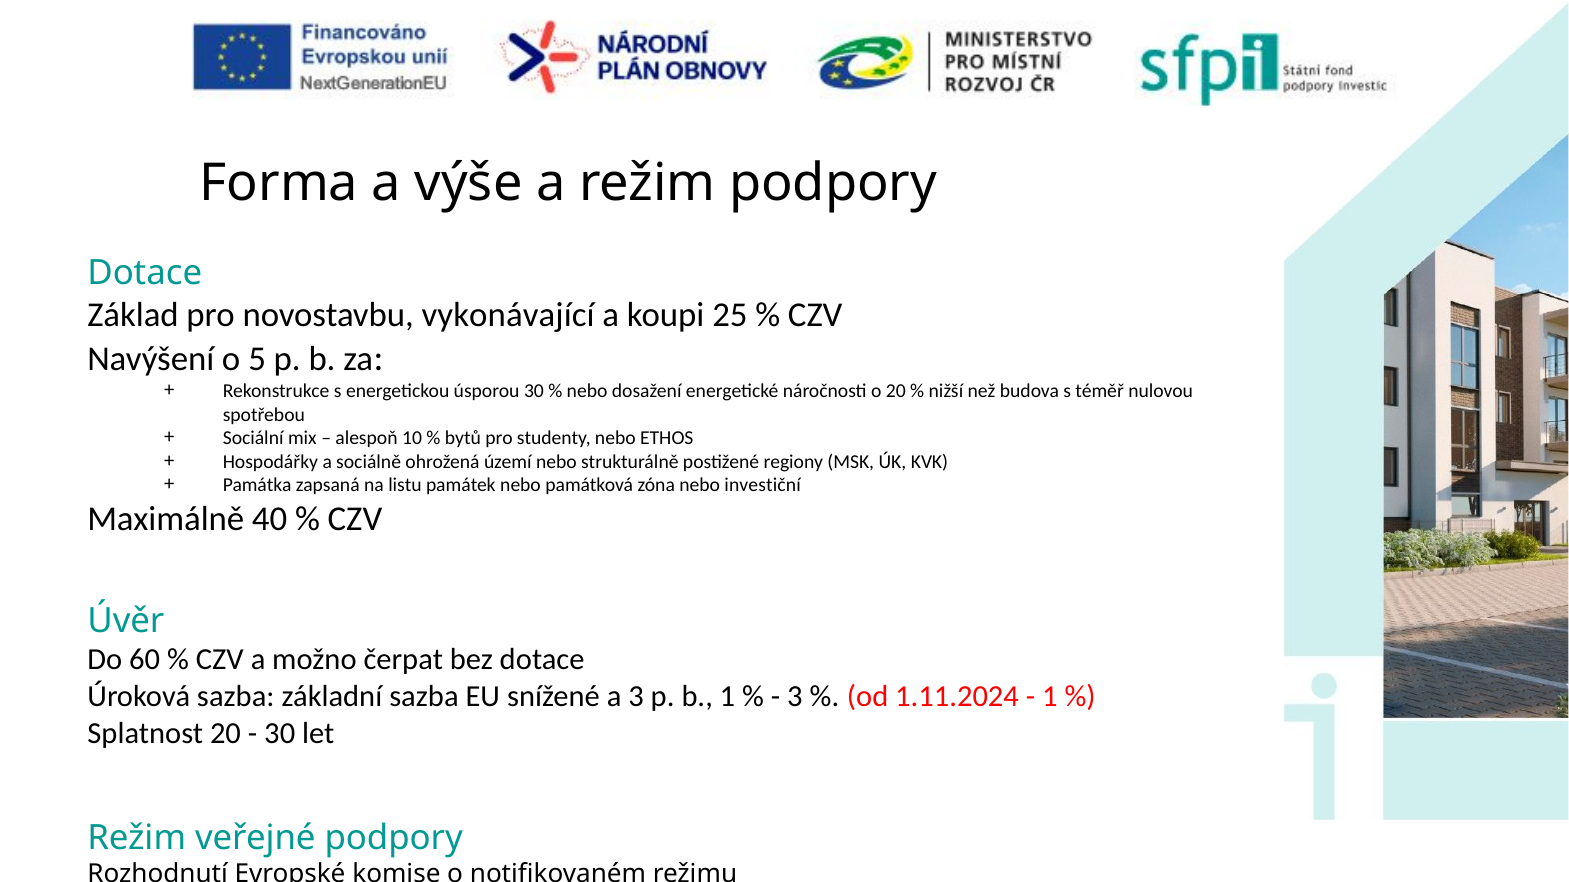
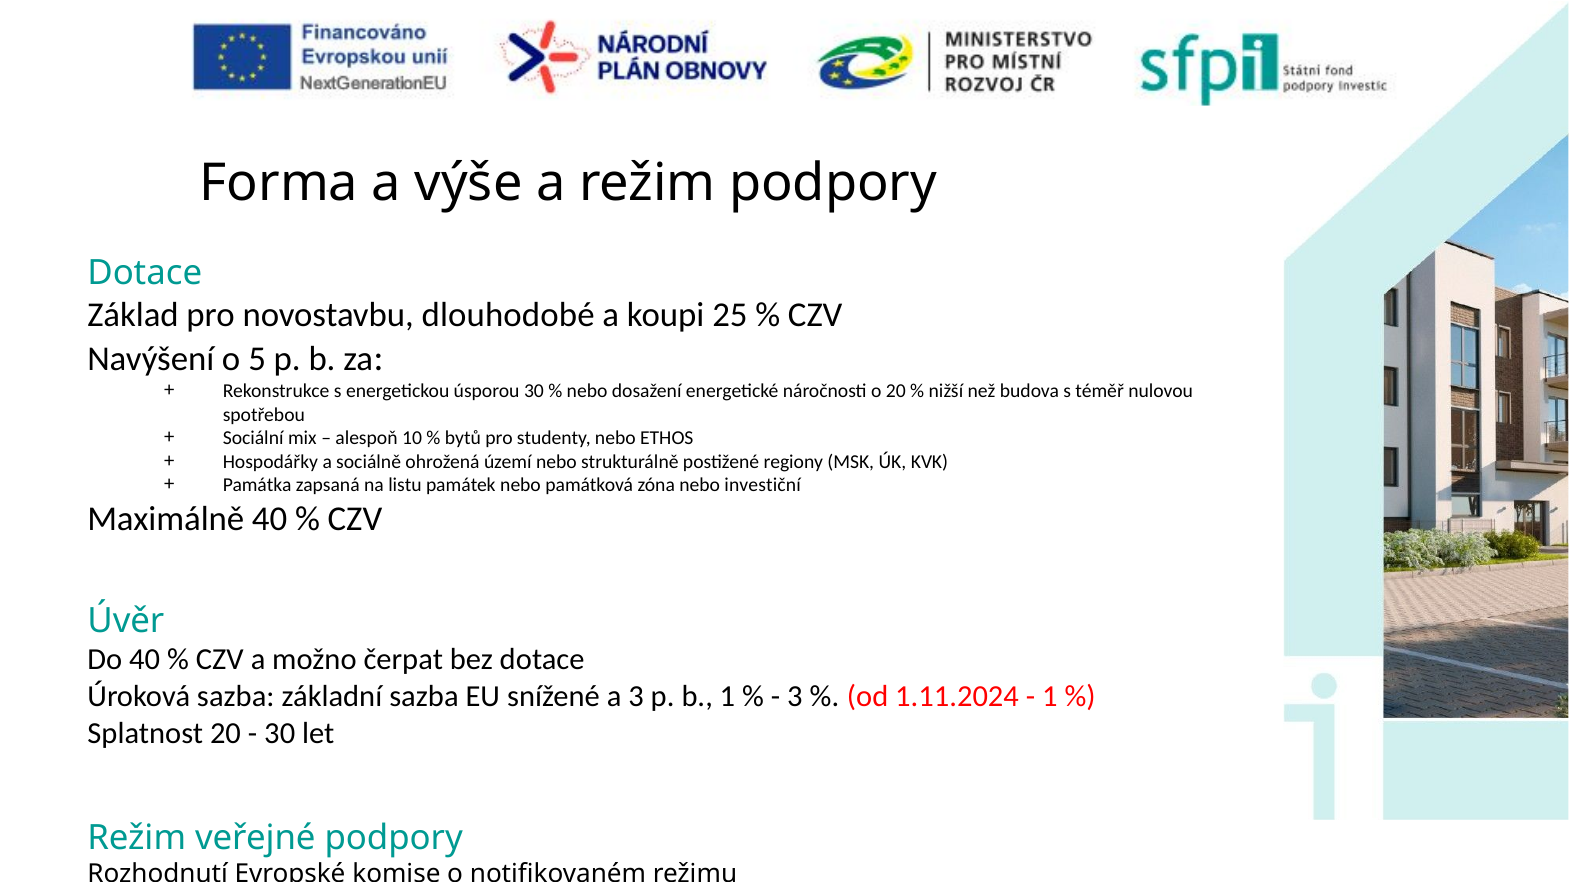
vykonávající: vykonávající -> dlouhodobé (508, 315)
Do 60: 60 -> 40 (145, 660)
